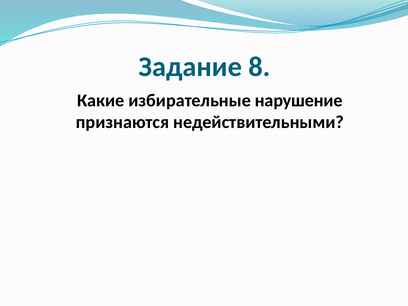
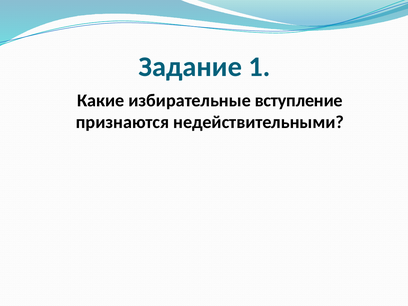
8: 8 -> 1 (259, 67)
нарушение: нарушение -> вступление (299, 101)
